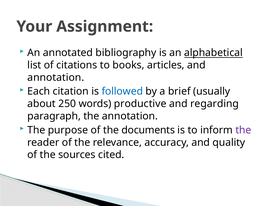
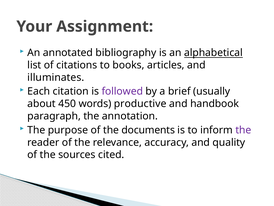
annotation: annotation -> illuminates (56, 77)
followed colour: blue -> purple (122, 91)
250: 250 -> 450 (67, 104)
regarding: regarding -> handbook (215, 104)
